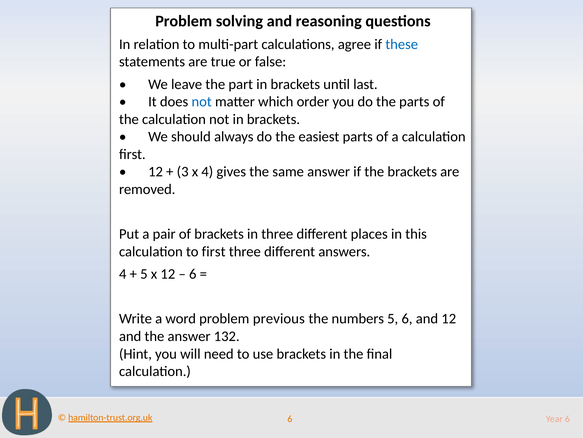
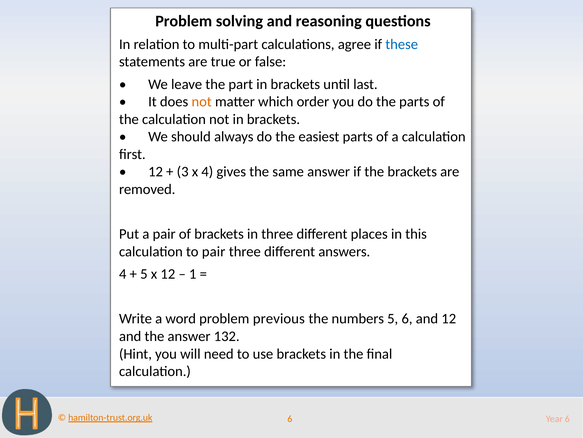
not colour: blue -> orange (202, 102)
to first: first -> pair (214, 251)
6: 6 -> 1 (193, 274)
